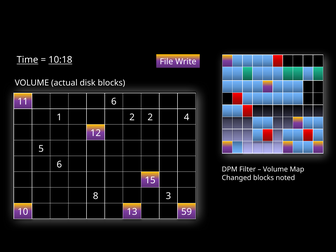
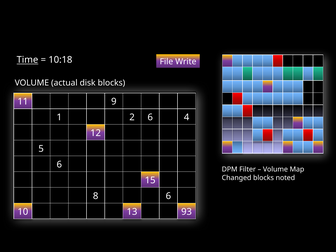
10:18 underline: present -> none (60, 60)
11 6: 6 -> 9 (114, 102)
2 2: 2 -> 6 (150, 117)
8 3: 3 -> 6 (168, 196)
59: 59 -> 93 (187, 212)
